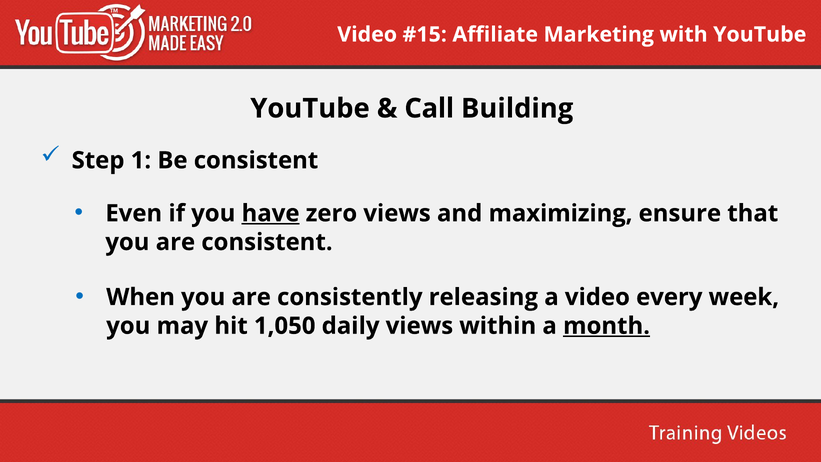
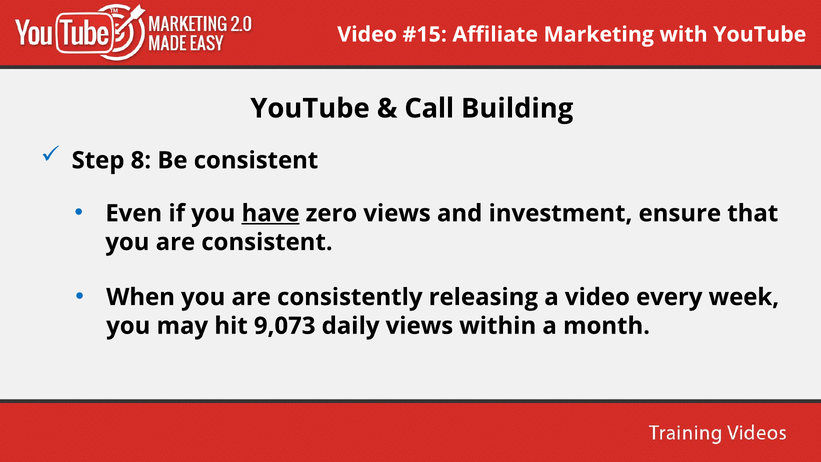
1: 1 -> 8 (141, 160)
maximizing: maximizing -> investment (560, 213)
1,050: 1,050 -> 9,073 (285, 326)
month underline: present -> none (607, 326)
